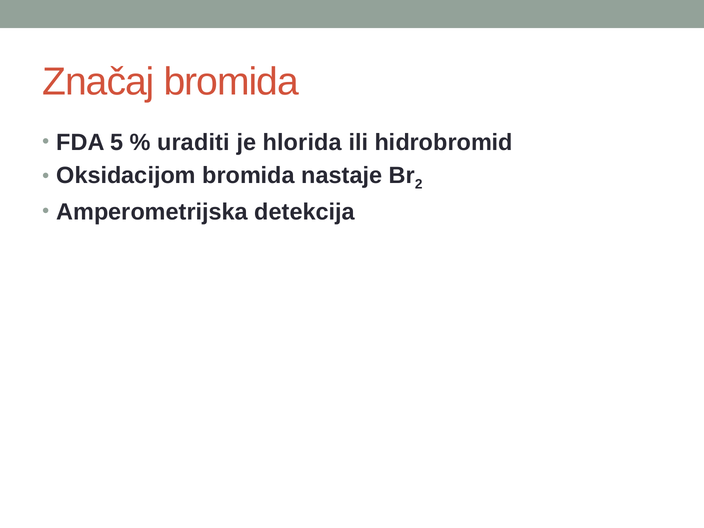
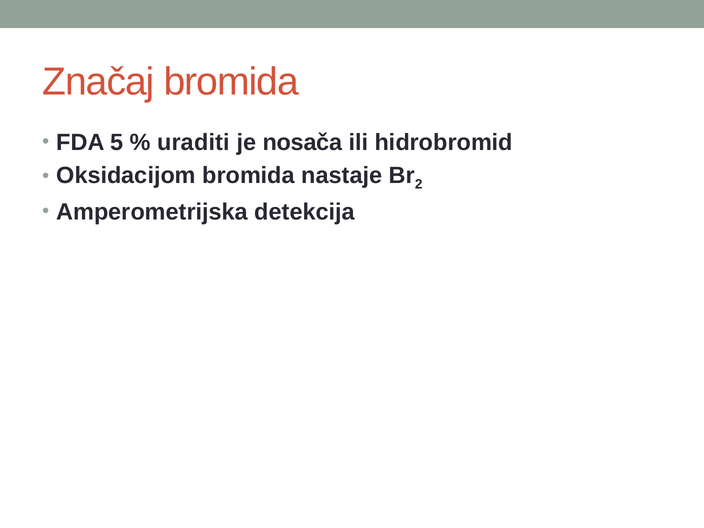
hlorida: hlorida -> nosača (302, 142)
